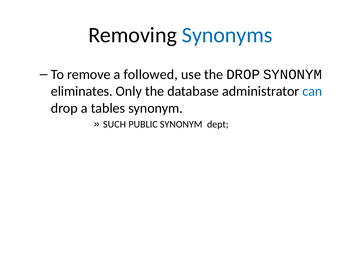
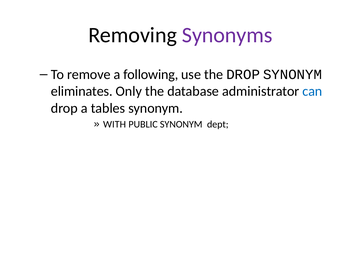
Synonyms colour: blue -> purple (227, 35)
followed: followed -> following (151, 74)
SUCH: SUCH -> WITH (115, 124)
